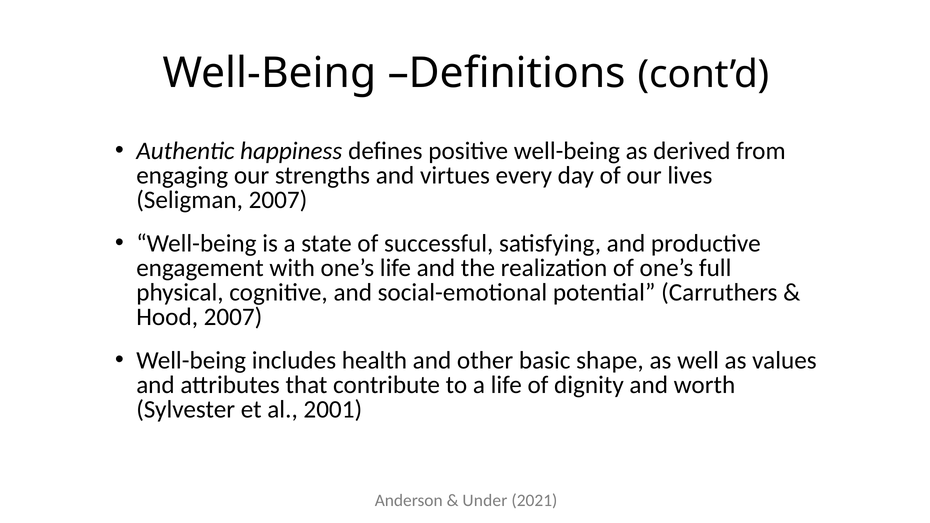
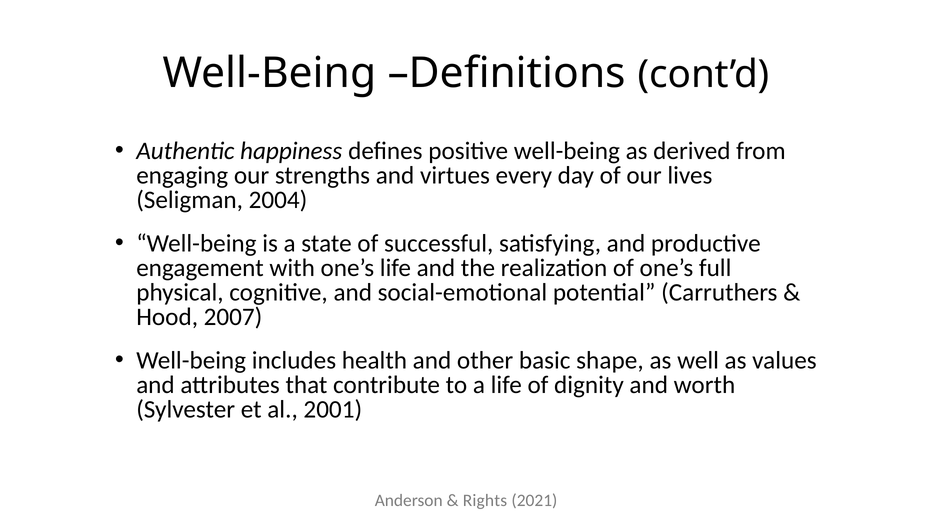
Seligman 2007: 2007 -> 2004 (278, 200)
Under: Under -> Rights (485, 501)
